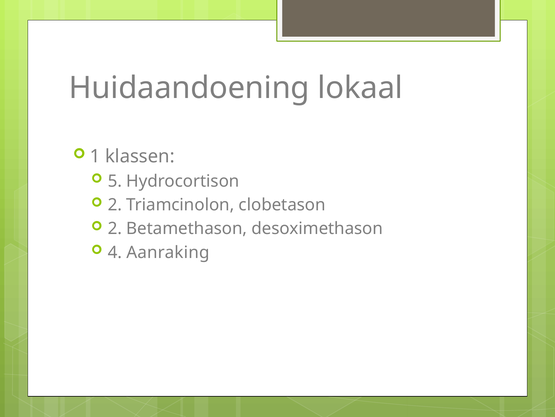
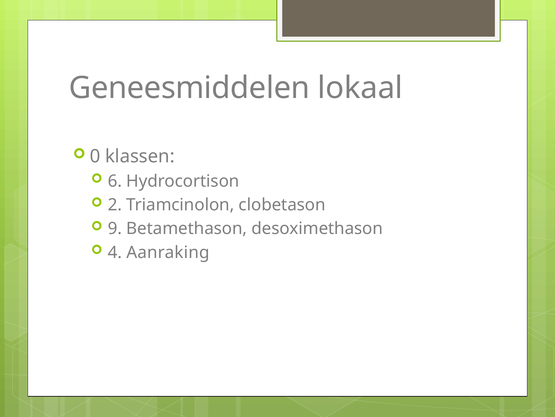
Huidaandoening: Huidaandoening -> Geneesmiddelen (189, 88)
1: 1 -> 0 (95, 156)
5: 5 -> 6 (115, 181)
2: 2 -> 9 (115, 228)
